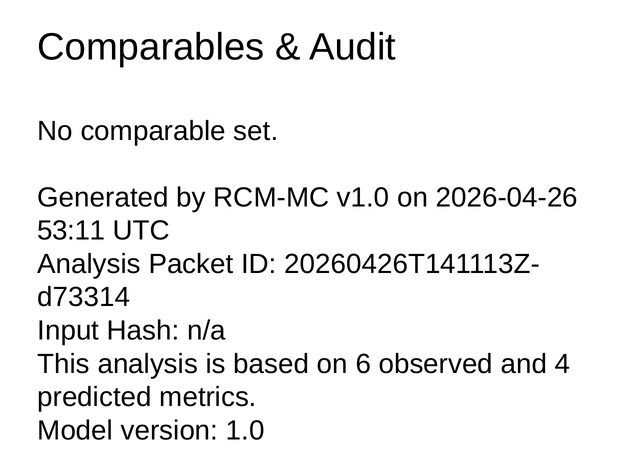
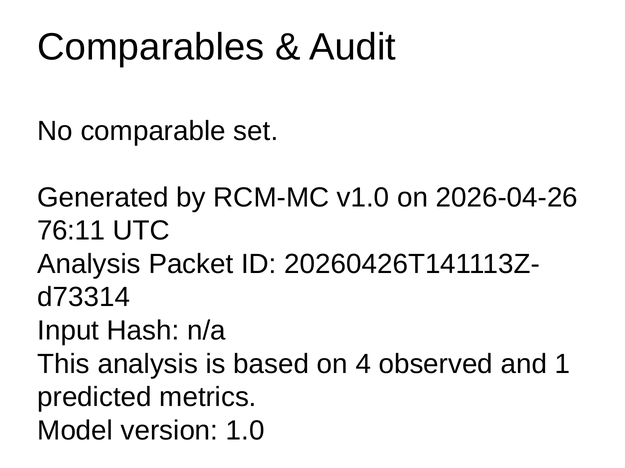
53:11: 53:11 -> 76:11 (71, 231)
6: 6 -> 4 (363, 364)
4: 4 -> 1 (563, 364)
